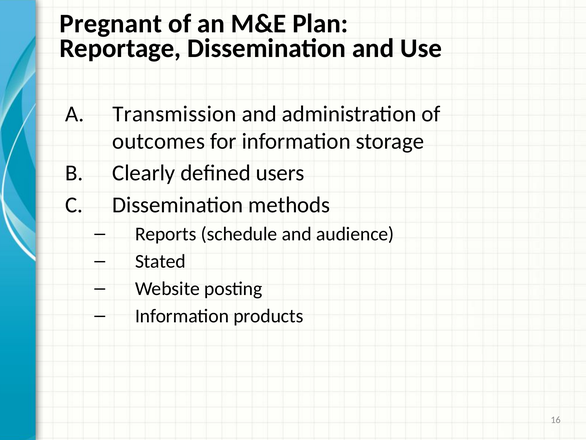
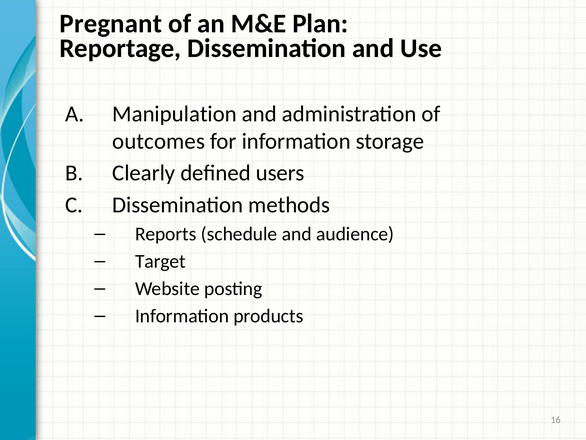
Transmission: Transmission -> Manipulation (175, 114)
Stated: Stated -> Target (160, 261)
